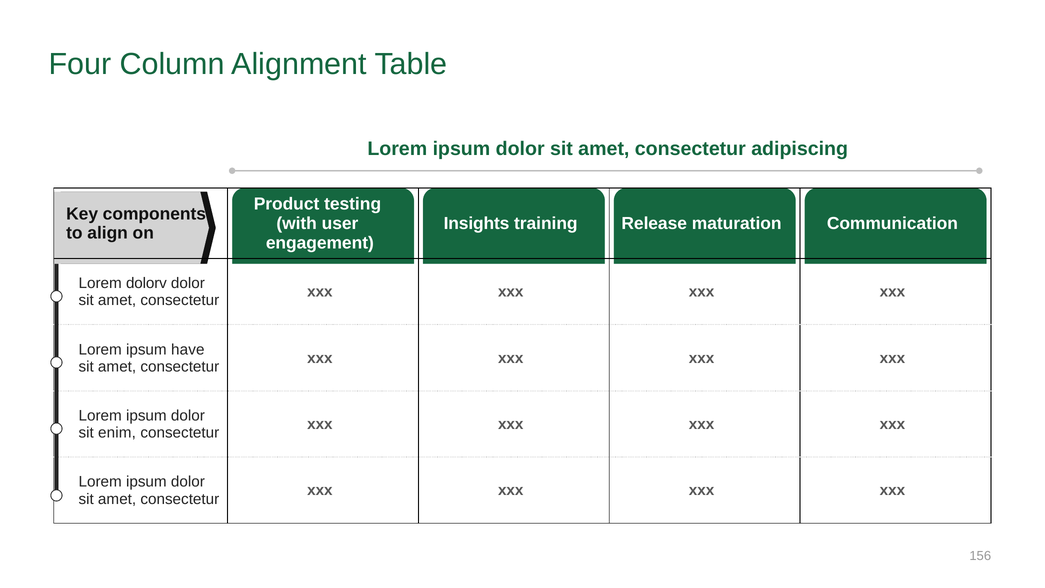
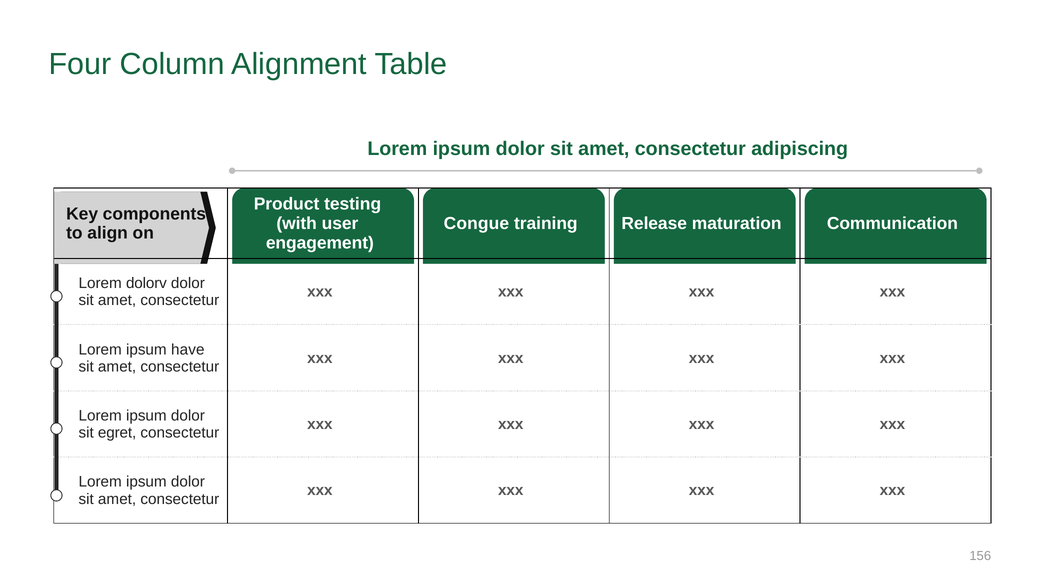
Insights: Insights -> Congue (476, 223)
enim: enim -> egret (117, 433)
